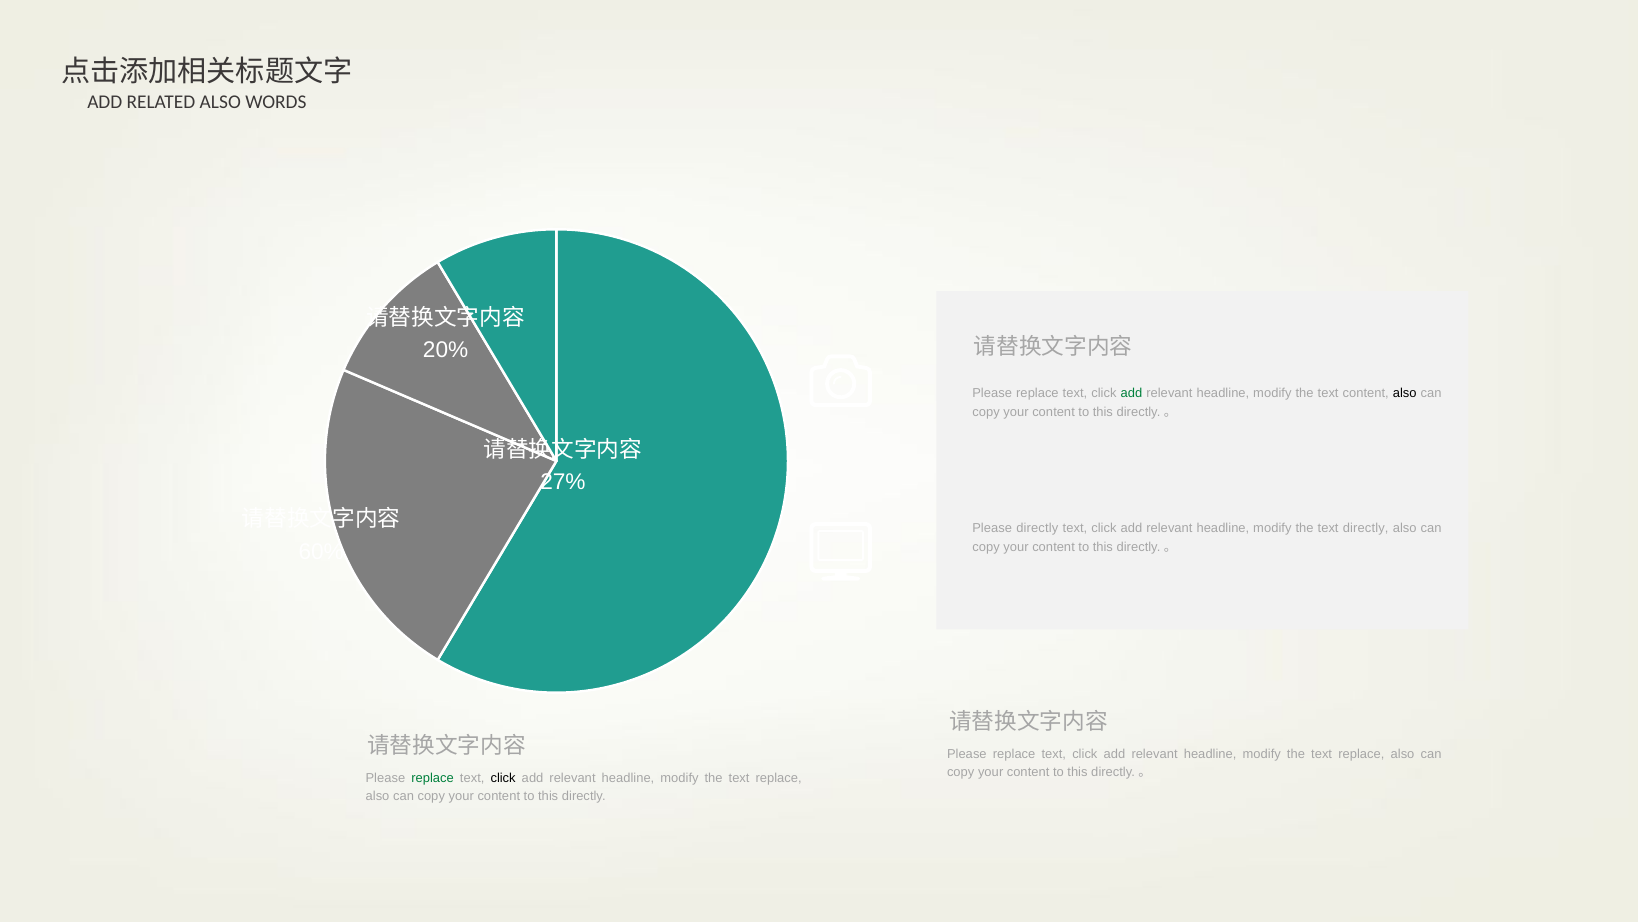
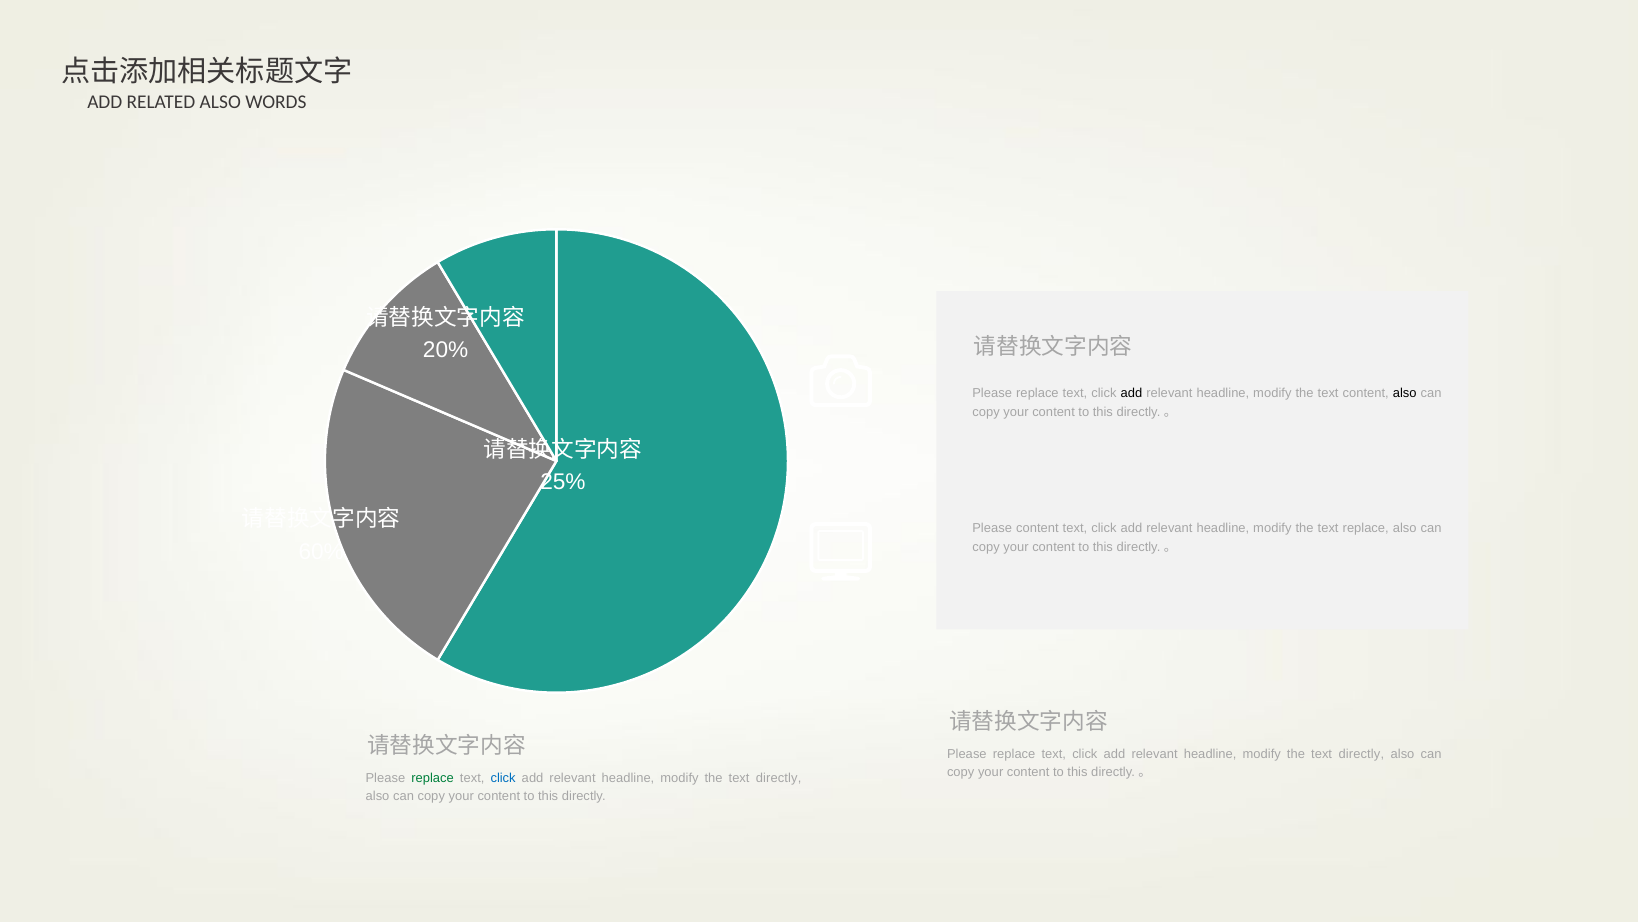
add colour: green -> black (1131, 393)
27%: 27% -> 25% (563, 482)
Please directly: directly -> content (1037, 528)
text directly: directly -> replace (1366, 528)
replace: replace -> directly (1361, 753)
click colour: black -> blue (503, 777)
replace: replace -> directly (779, 777)
